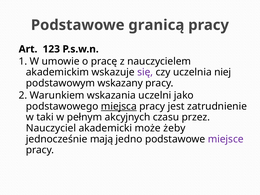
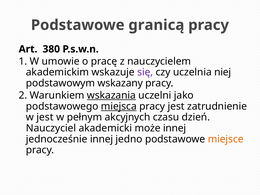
123: 123 -> 380 (51, 49)
wskazania underline: none -> present (111, 95)
w taki: taki -> jest (45, 117)
przez: przez -> dzień (196, 117)
może żeby: żeby -> innej (175, 128)
jednocześnie mają: mają -> innej (102, 139)
miejsce colour: purple -> orange (226, 139)
